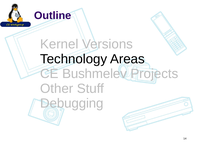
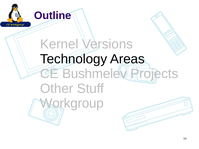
Debugging: Debugging -> Workgroup (72, 104)
